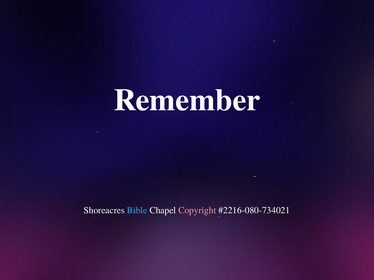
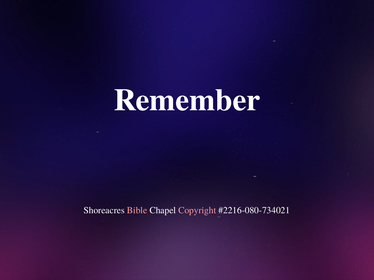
Bible colour: light blue -> pink (137, 211)
